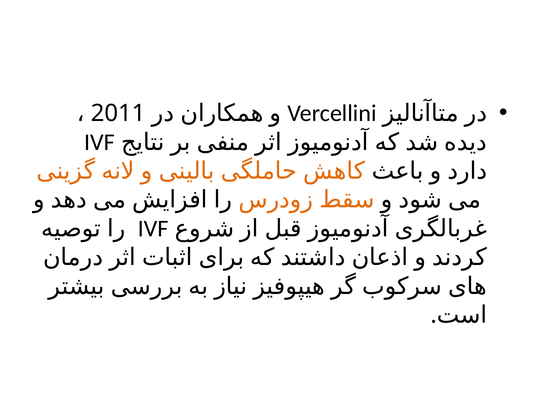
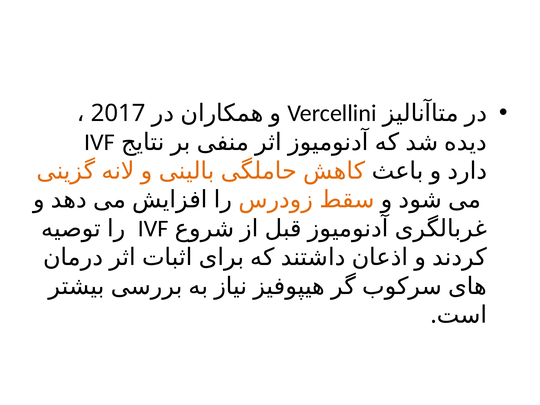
2011: 2011 -> 2017 (118, 113)
